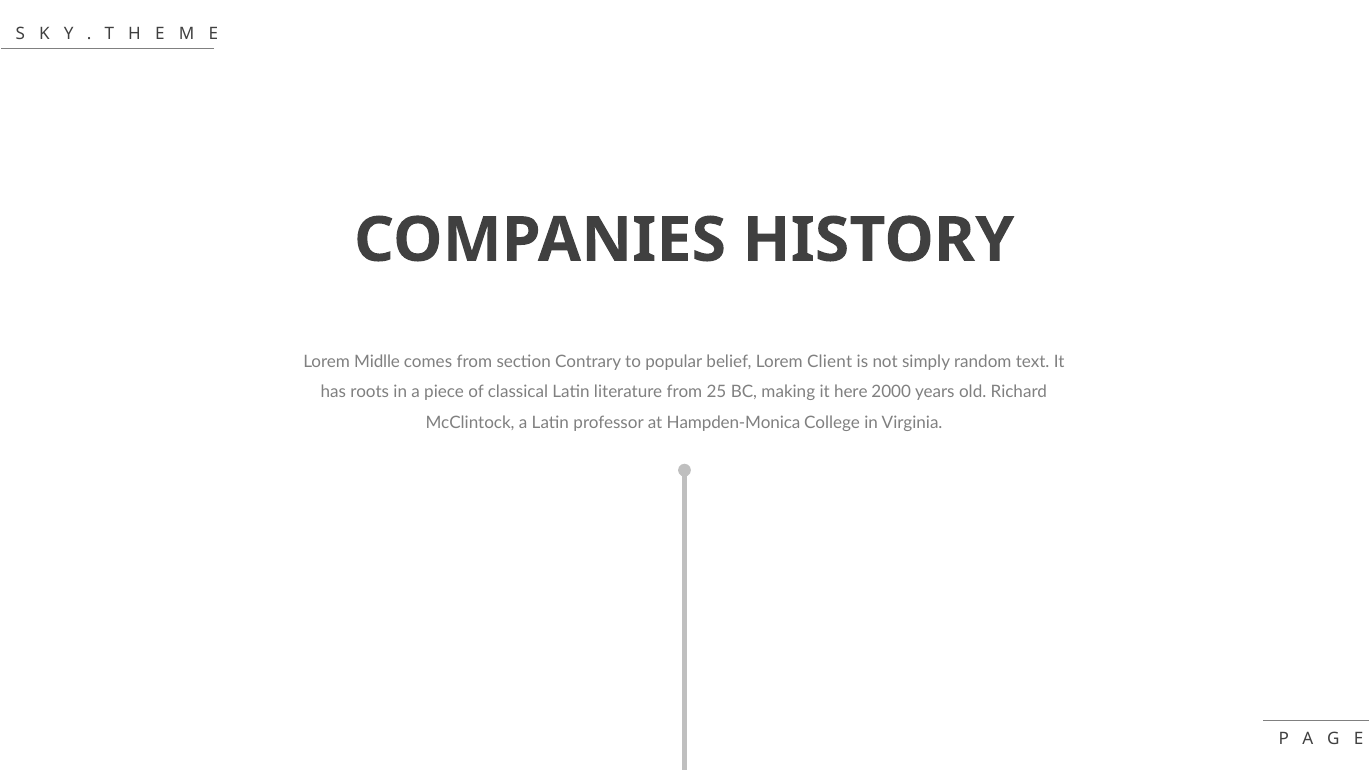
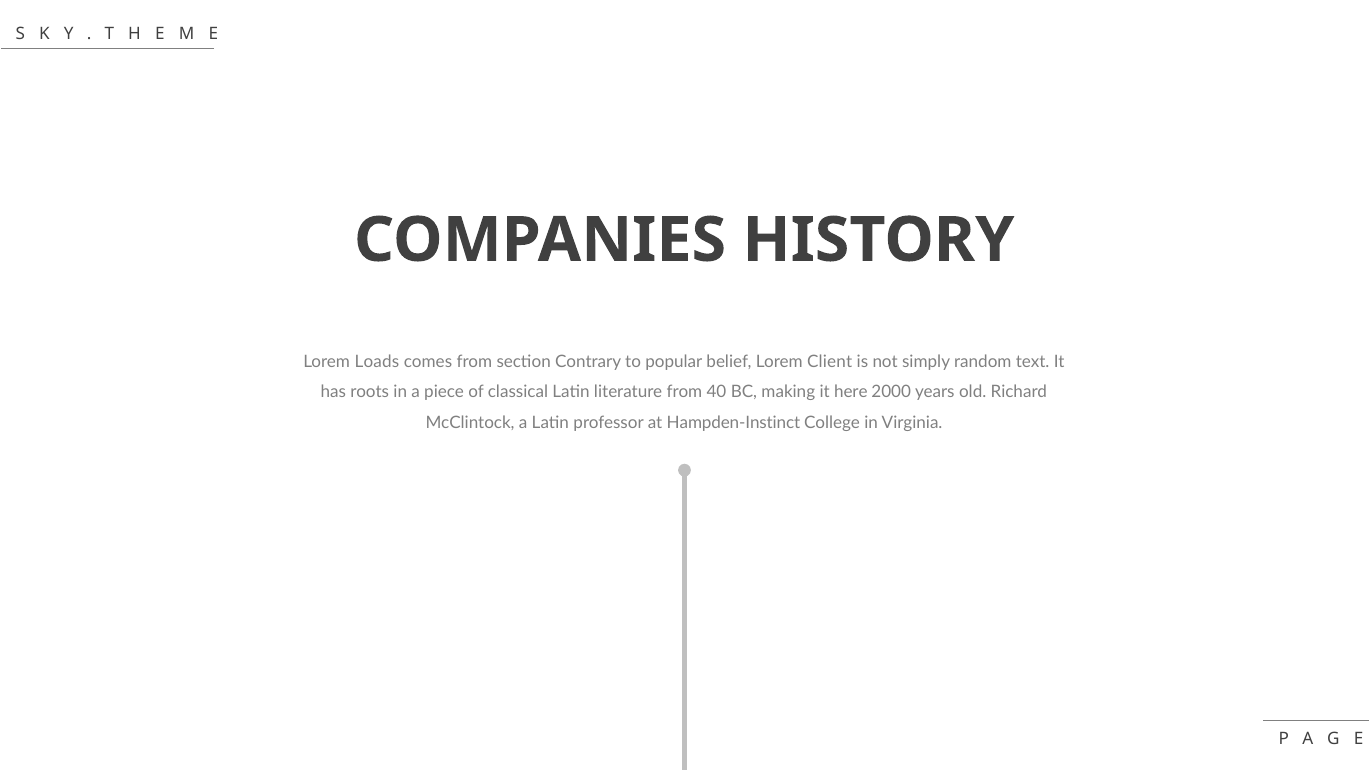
Midlle: Midlle -> Loads (377, 362)
25: 25 -> 40 (716, 392)
Hampden-Monica: Hampden-Monica -> Hampden-Instinct (733, 423)
